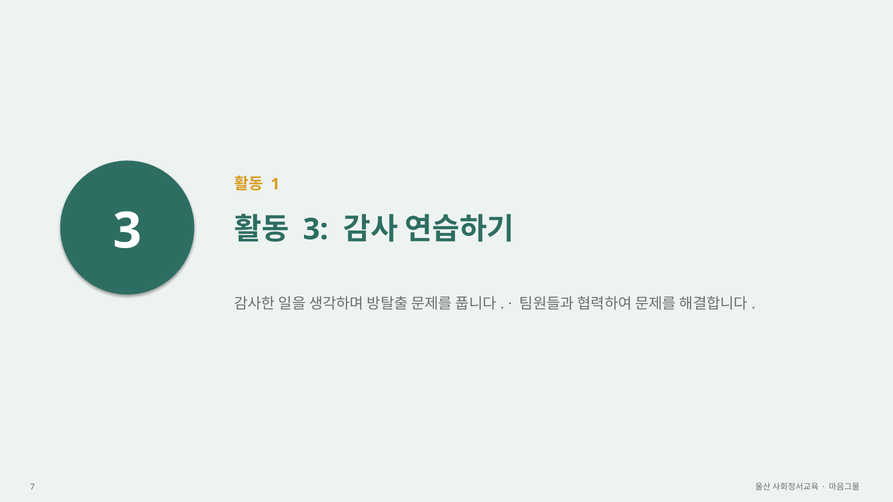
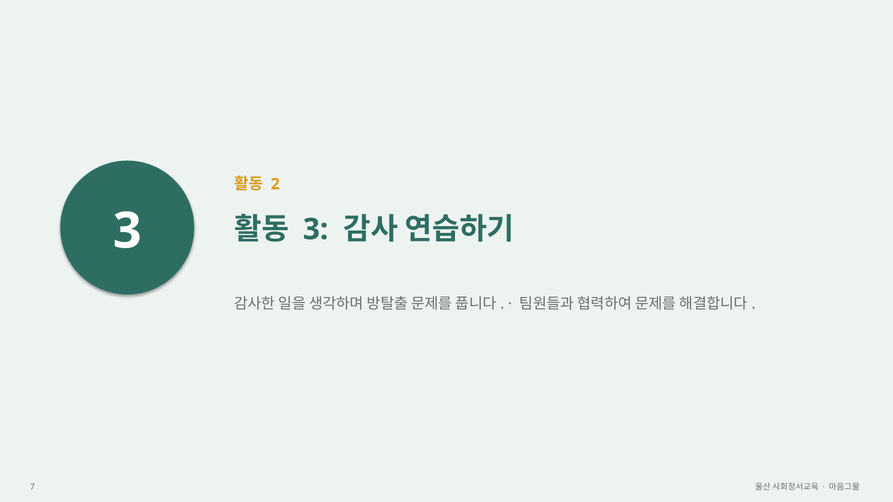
1: 1 -> 2 (275, 184)
